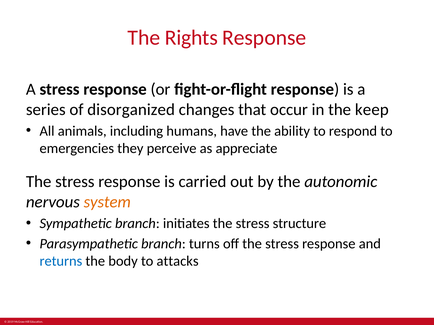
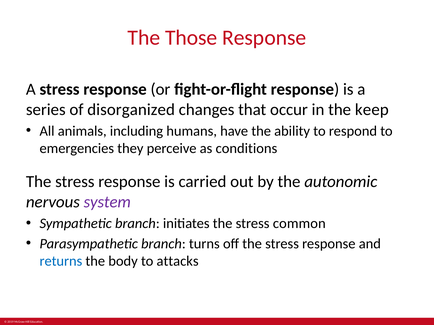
Rights: Rights -> Those (191, 38)
appreciate: appreciate -> conditions (246, 149)
system colour: orange -> purple (107, 202)
structure: structure -> common (299, 224)
